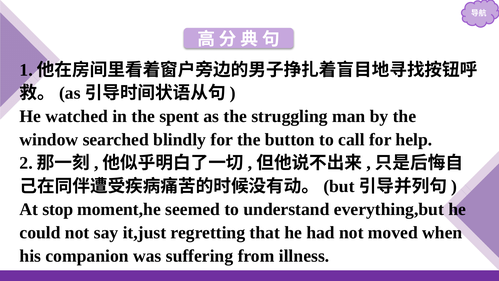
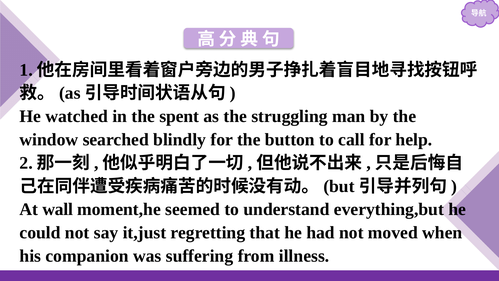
stop: stop -> wall (58, 209)
